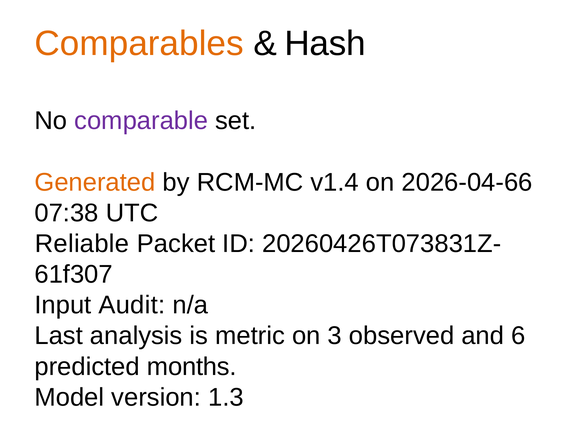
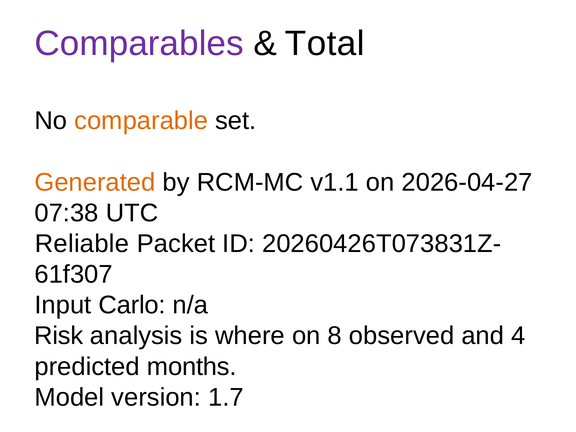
Comparables colour: orange -> purple (139, 44)
Hash: Hash -> Total (325, 44)
comparable colour: purple -> orange (141, 121)
v1.4: v1.4 -> v1.1 (335, 182)
2026-04-66: 2026-04-66 -> 2026-04-27 (467, 182)
Audit: Audit -> Carlo (132, 305)
Last: Last -> Risk (59, 336)
metric: metric -> where (250, 336)
3: 3 -> 8 (335, 336)
6: 6 -> 4 (518, 336)
1.3: 1.3 -> 1.7 (226, 397)
